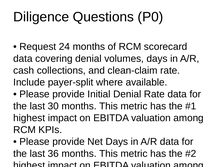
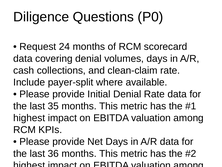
30: 30 -> 35 (53, 106)
